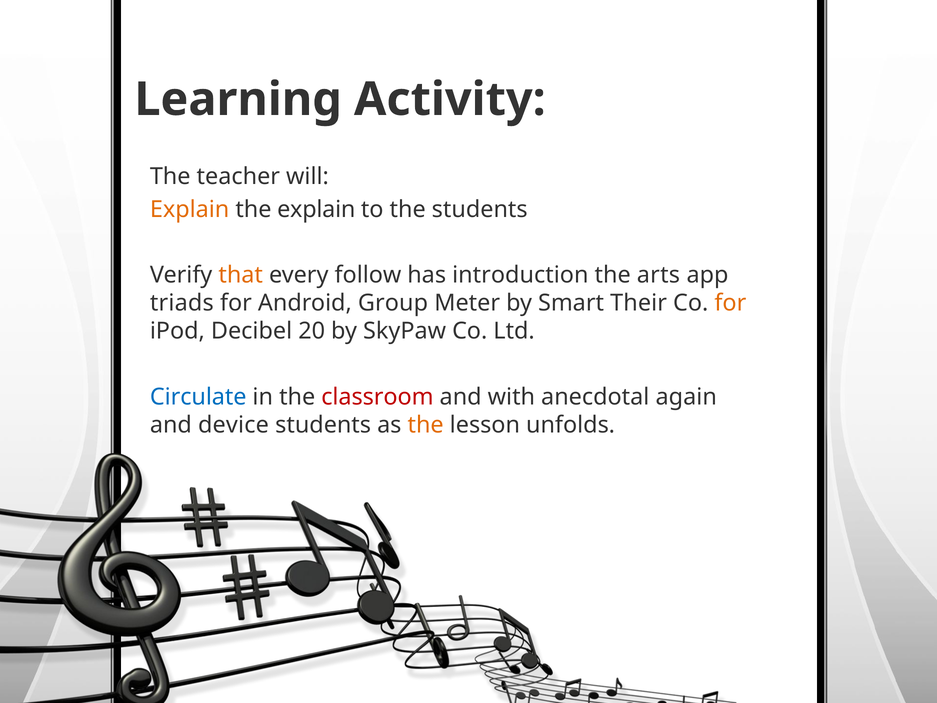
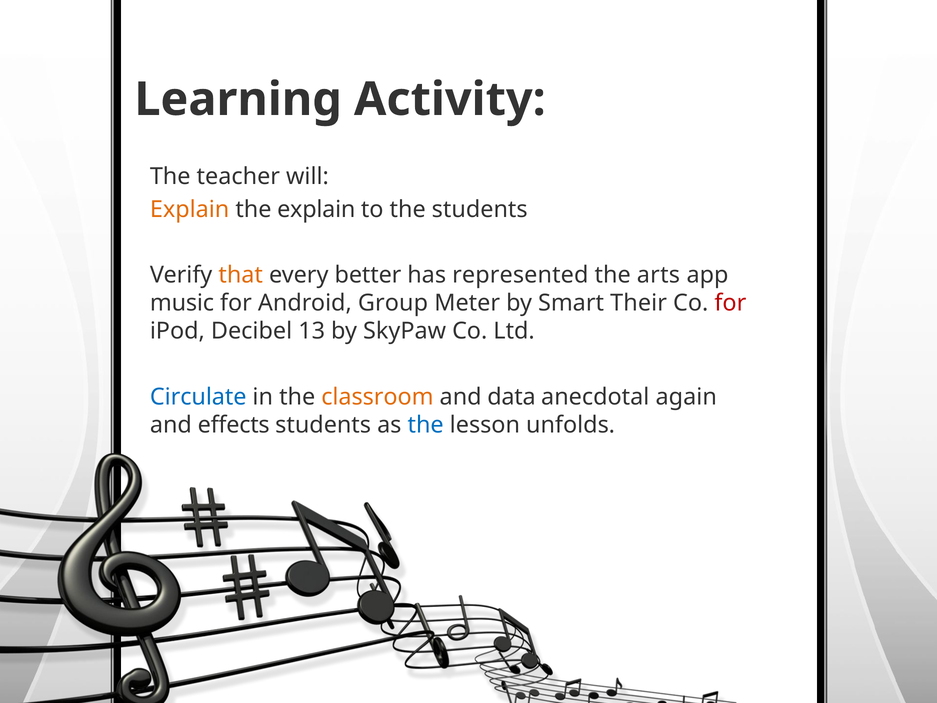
follow: follow -> better (368, 275)
introduction: introduction -> represented (520, 275)
triads: triads -> music (182, 303)
for colour: orange -> red (730, 303)
20: 20 -> 13 (312, 331)
classroom colour: red -> orange (377, 397)
with: with -> data (511, 397)
device: device -> effects (234, 425)
the colour: orange -> blue (426, 425)
